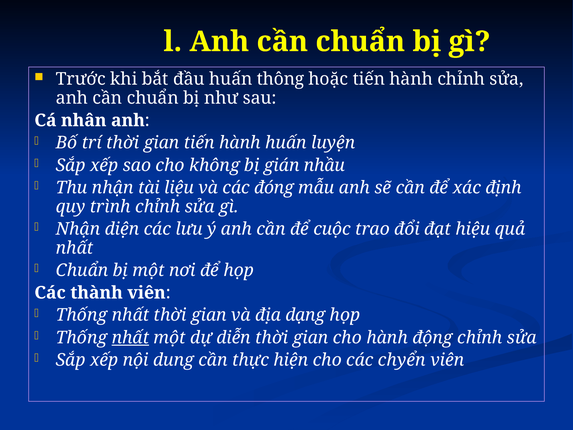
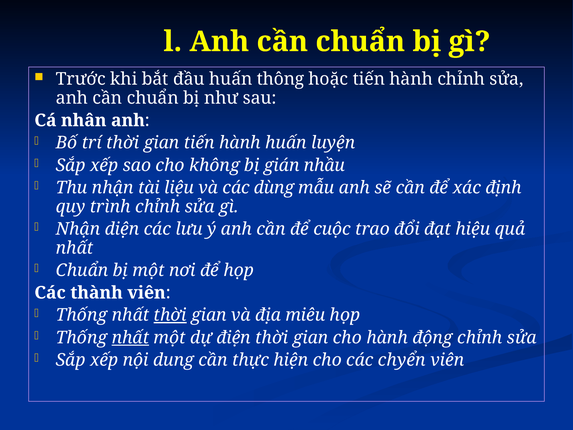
đóng: đóng -> dùng (274, 188)
thời underline: none -> present (170, 315)
dạng: dạng -> miêu (305, 315)
diễn: diễn -> điện (234, 337)
